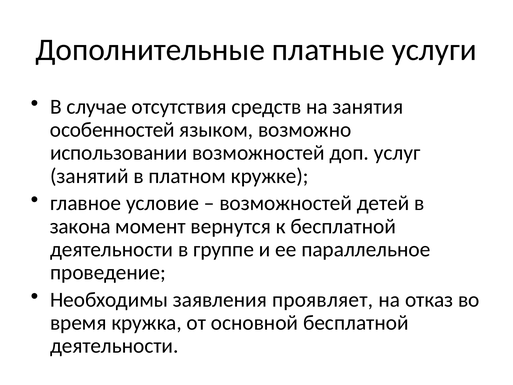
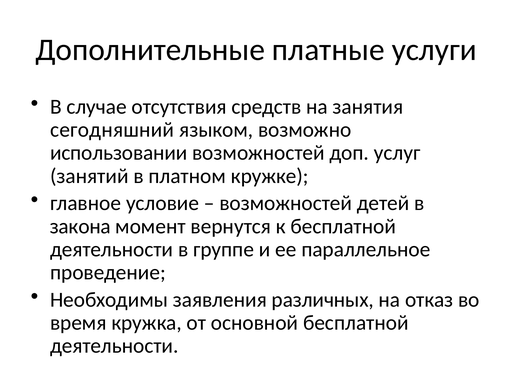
особенностей: особенностей -> сегодняшний (112, 130)
проявляет: проявляет -> различных (323, 300)
